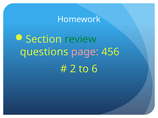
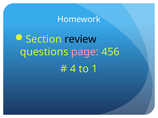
review colour: green -> black (80, 39)
2: 2 -> 4 (73, 69)
6: 6 -> 1 (95, 69)
